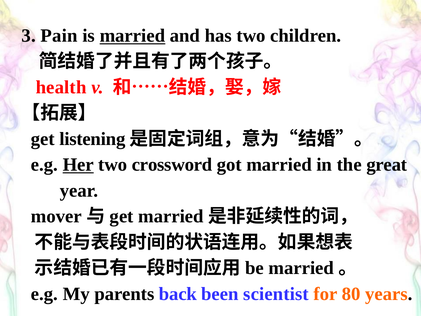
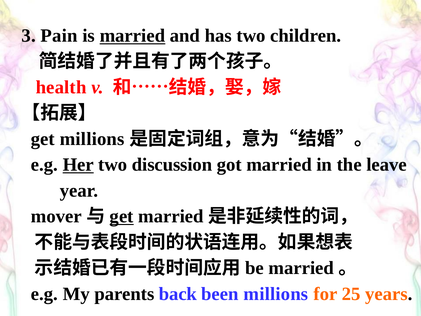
get listening: listening -> millions (92, 139)
crossword: crossword -> discussion (172, 165)
great: great -> leave (387, 165)
get underline: none -> present (122, 216)
been scientist: scientist -> millions (276, 294)
80: 80 -> 25 (351, 294)
